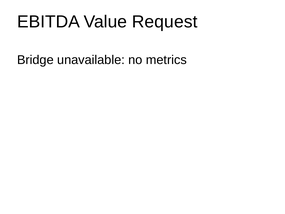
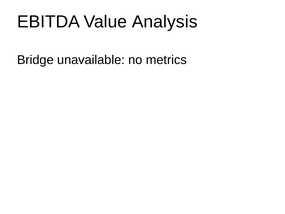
Request: Request -> Analysis (165, 22)
